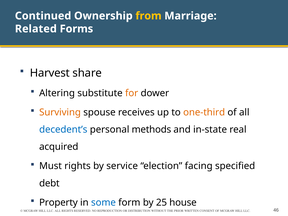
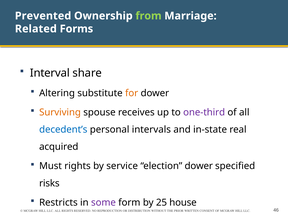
Continued: Continued -> Prevented (43, 16)
from colour: yellow -> light green (149, 16)
Harvest: Harvest -> Interval (50, 73)
one-third colour: orange -> purple (204, 112)
methods: methods -> intervals (151, 130)
election facing: facing -> dower (199, 166)
debt: debt -> risks (49, 183)
Property: Property -> Restricts (58, 203)
some colour: blue -> purple (103, 203)
